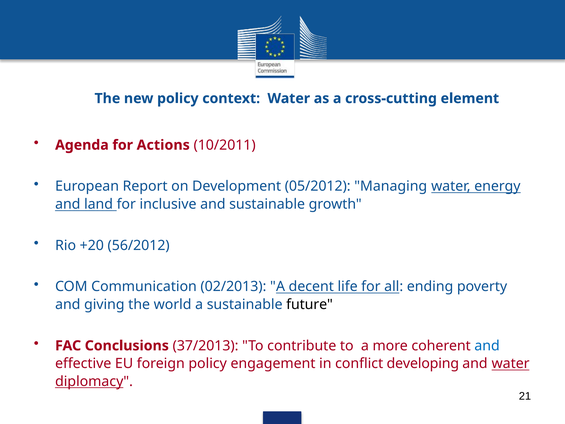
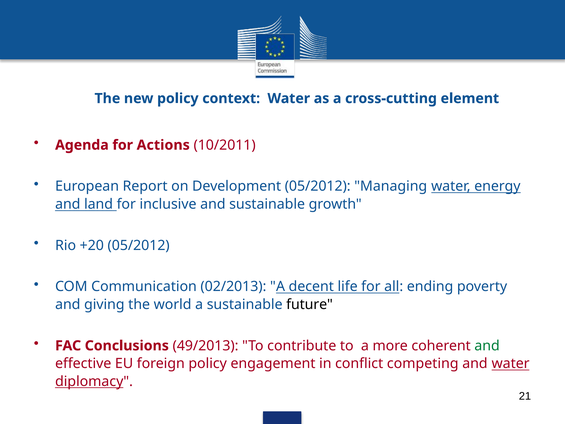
+20 56/2012: 56/2012 -> 05/2012 (139, 245)
37/2013: 37/2013 -> 49/2013 (206, 346)
and colour: blue -> green (487, 346)
developing: developing -> competing (423, 363)
